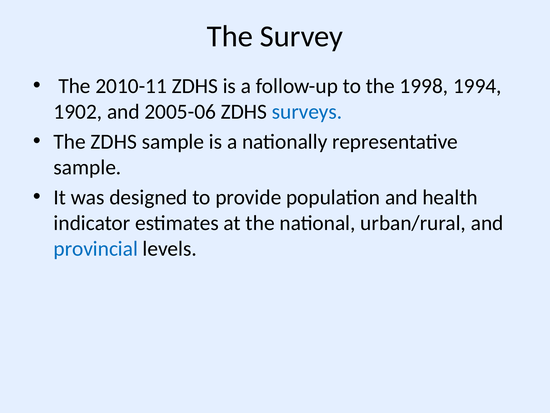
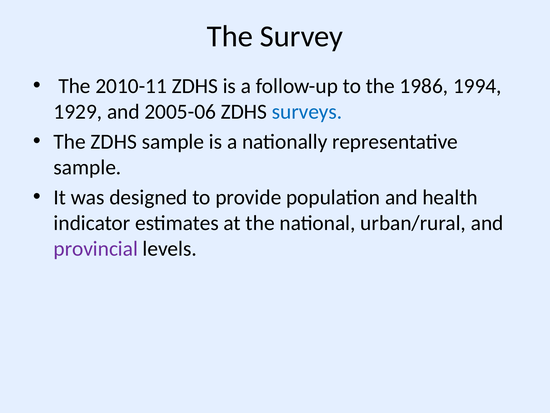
1998: 1998 -> 1986 (424, 86)
1902: 1902 -> 1929 (78, 112)
provincial colour: blue -> purple (96, 248)
